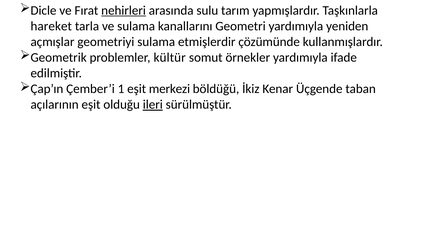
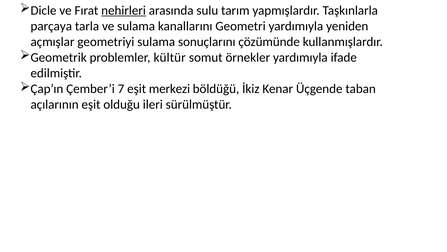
hareket: hareket -> parçaya (51, 26)
etmişlerdir: etmişlerdir -> sonuçlarını (207, 42)
1: 1 -> 7 (121, 89)
ileri underline: present -> none (153, 104)
